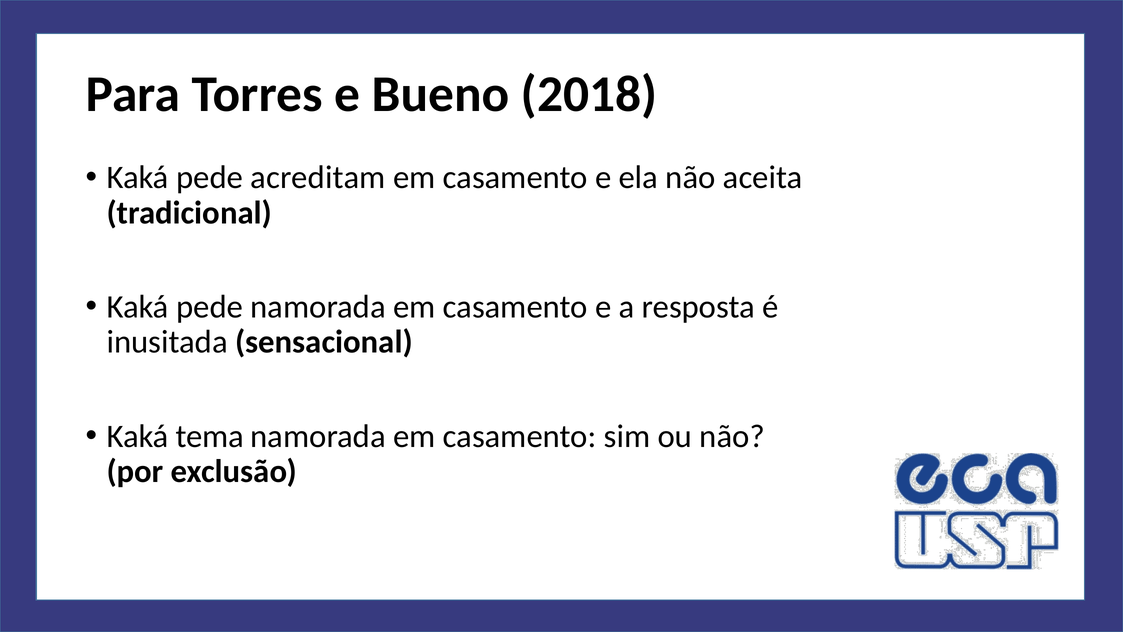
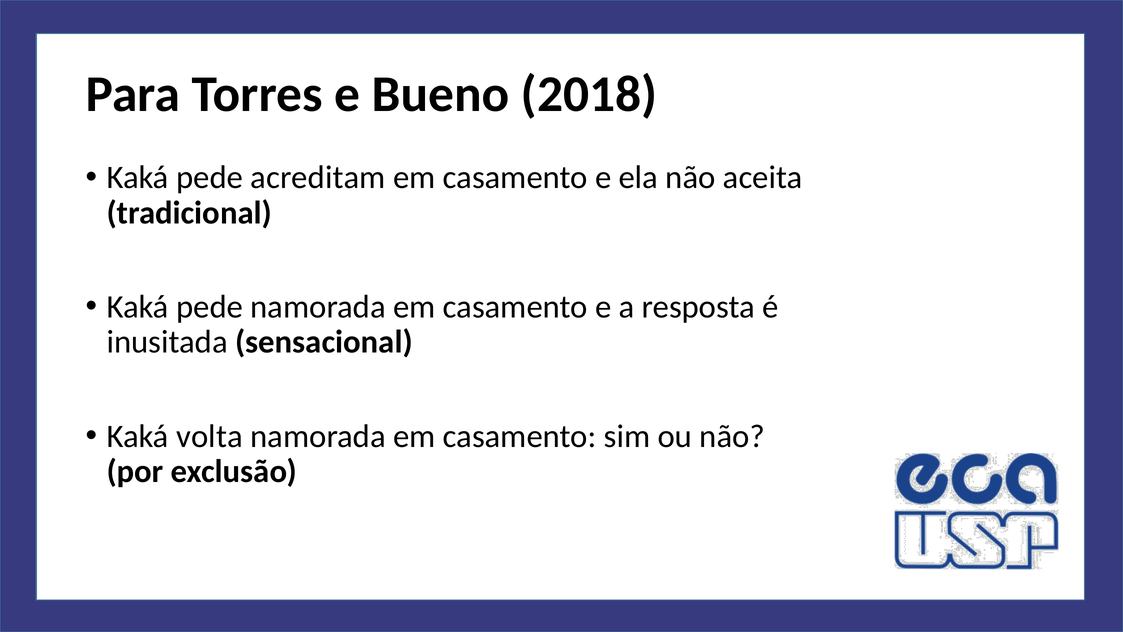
tema: tema -> volta (209, 436)
